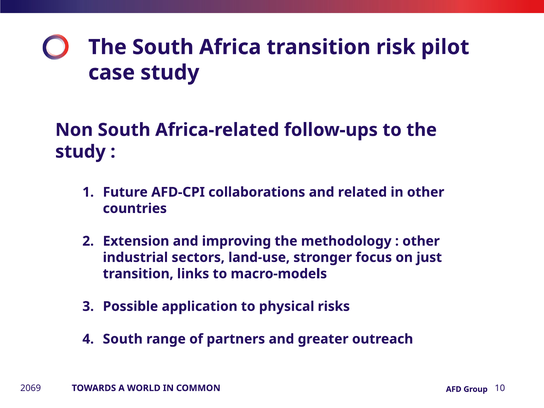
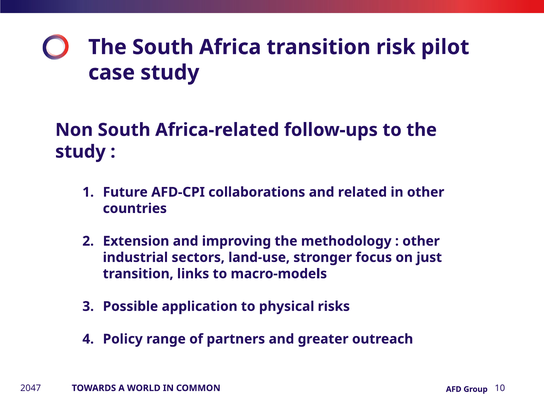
South: South -> Policy (123, 339)
2069: 2069 -> 2047 (31, 388)
